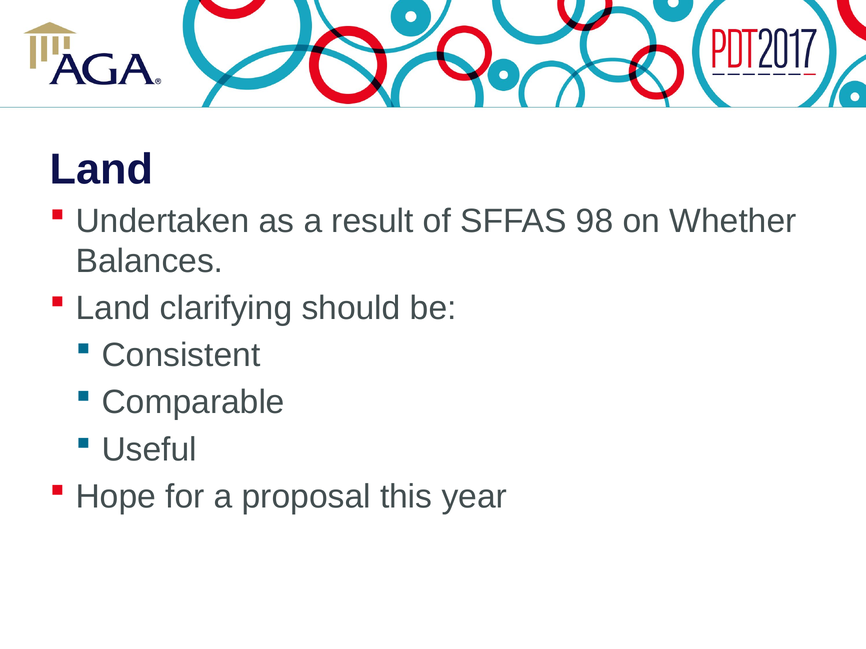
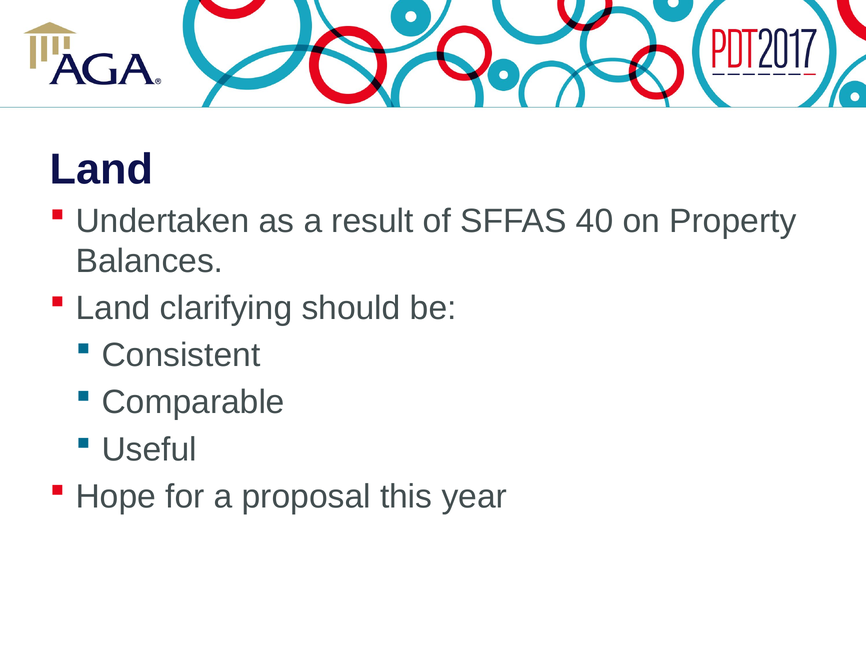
98: 98 -> 40 (595, 221)
Whether: Whether -> Property (733, 221)
